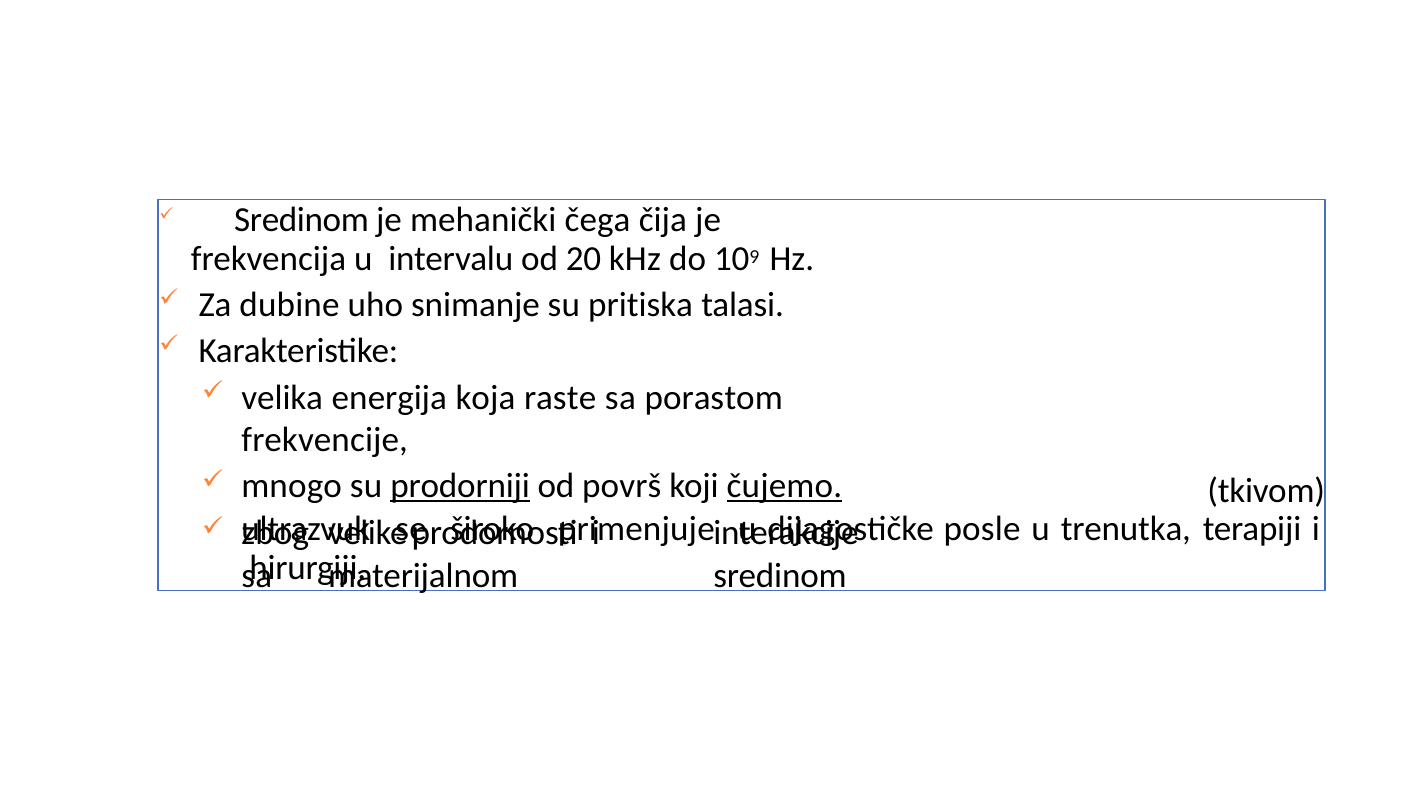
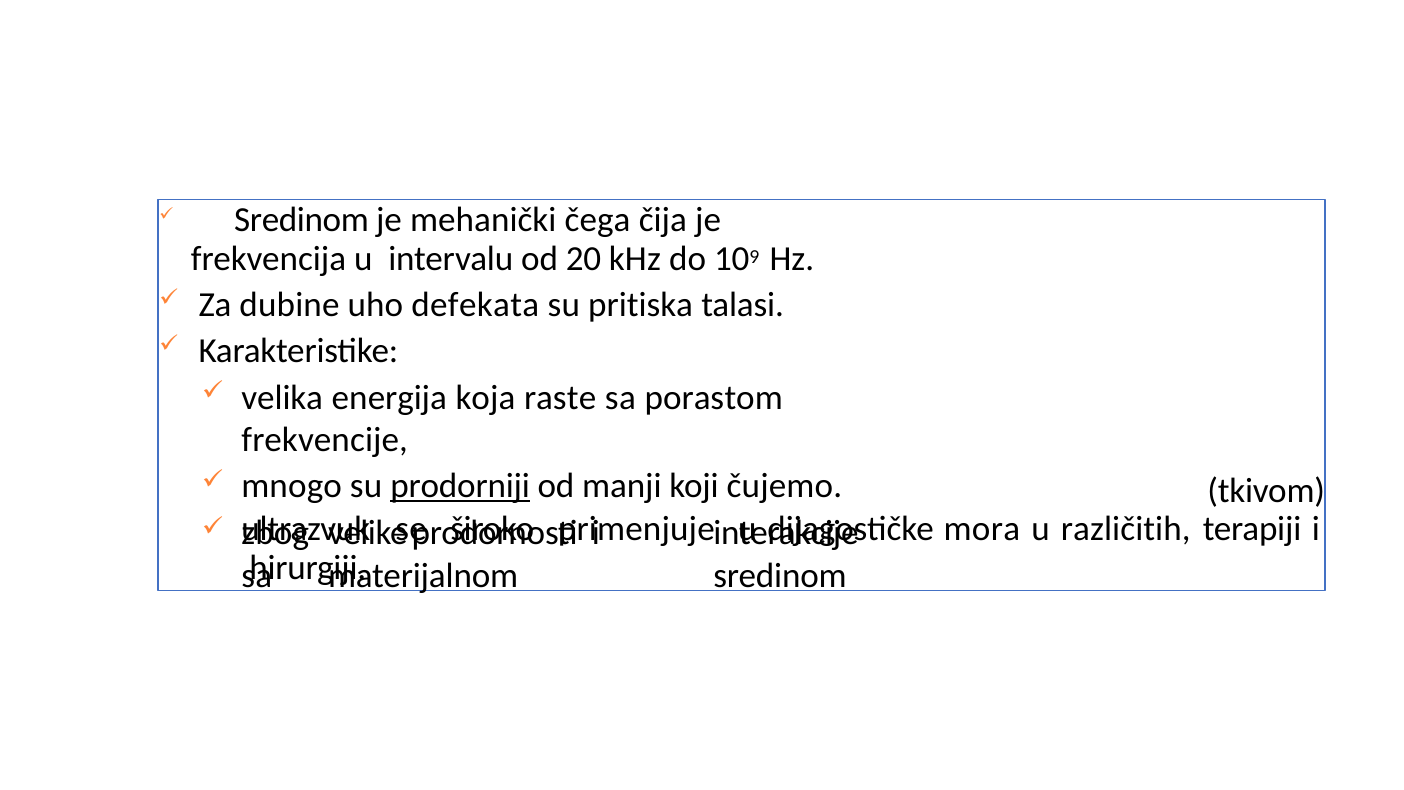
snimanje: snimanje -> defekata (475, 304)
površ: površ -> manji (622, 486)
čujemo underline: present -> none (784, 486)
posle: posle -> mora (982, 529)
trenutka: trenutka -> različitih (1126, 529)
